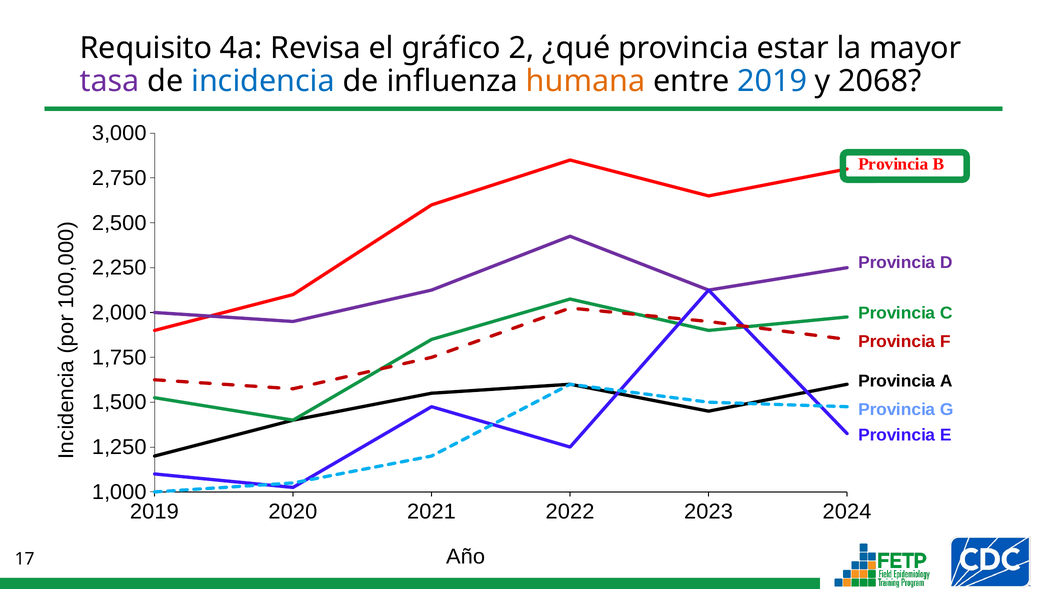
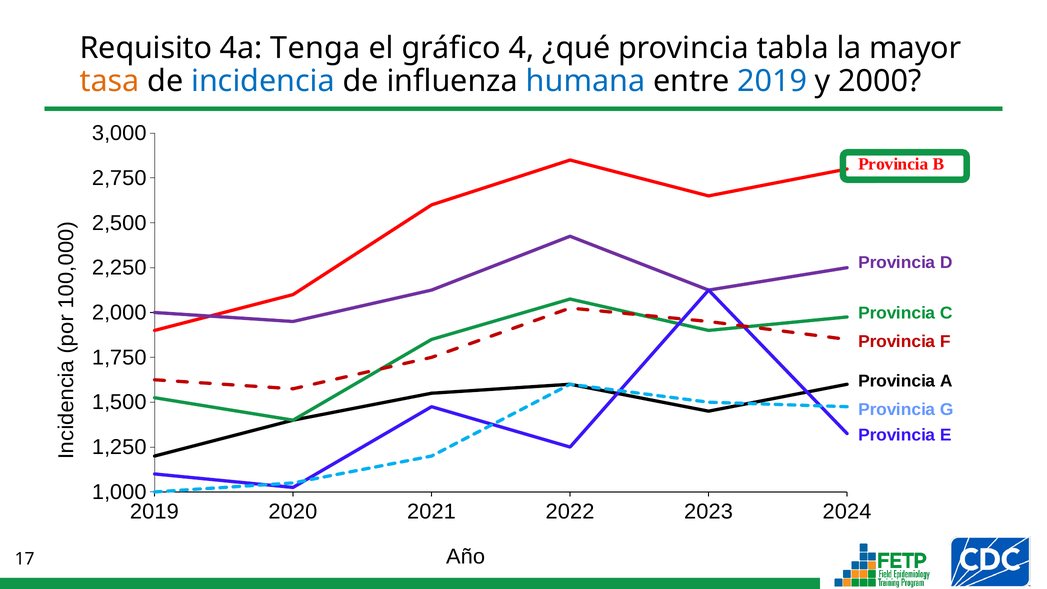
Revisa: Revisa -> Tenga (315, 48)
2: 2 -> 4 (522, 48)
estar: estar -> tabla (793, 48)
tasa colour: purple -> orange (110, 81)
humana colour: orange -> blue (585, 81)
2068: 2068 -> 2000 (880, 81)
